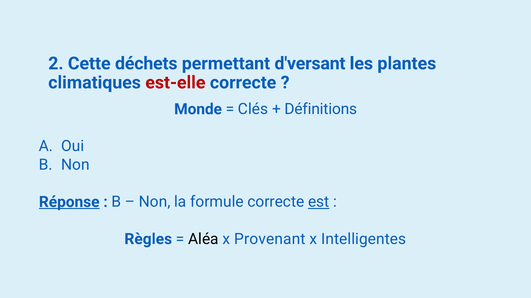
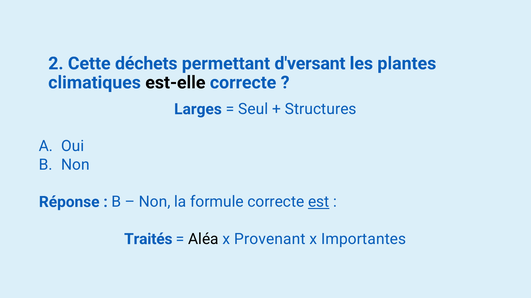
est-elle colour: red -> black (175, 83)
Monde: Monde -> Larges (198, 109)
Clés: Clés -> Seul (253, 109)
Définitions: Définitions -> Structures (321, 109)
Réponse underline: present -> none (69, 202)
Règles: Règles -> Traités (148, 240)
Intelligentes: Intelligentes -> Importantes (364, 240)
